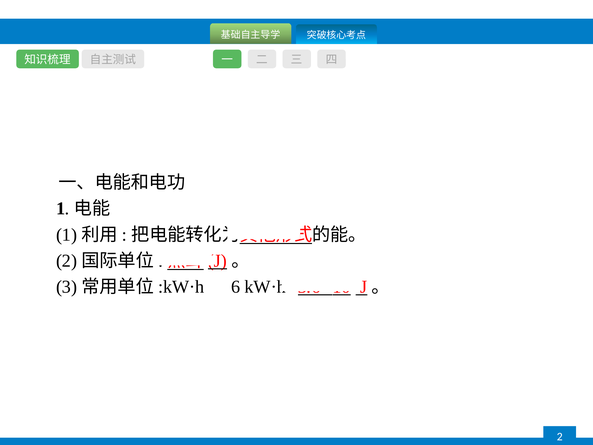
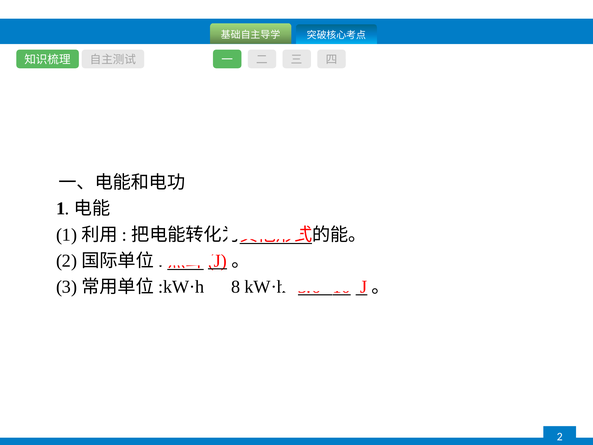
6: 6 -> 8 (236, 287)
